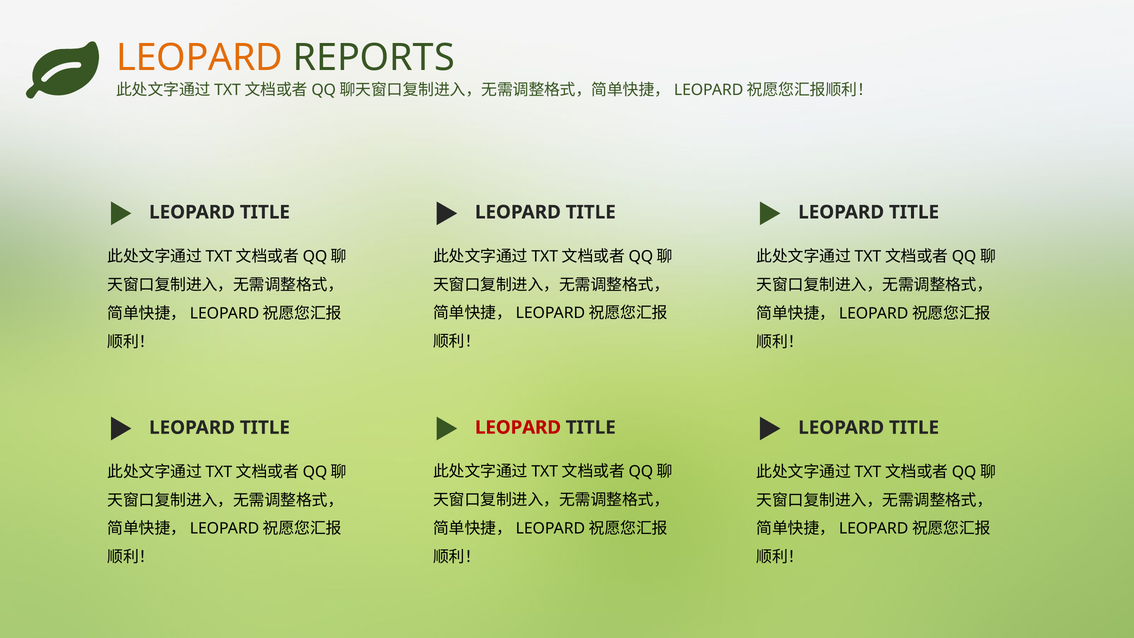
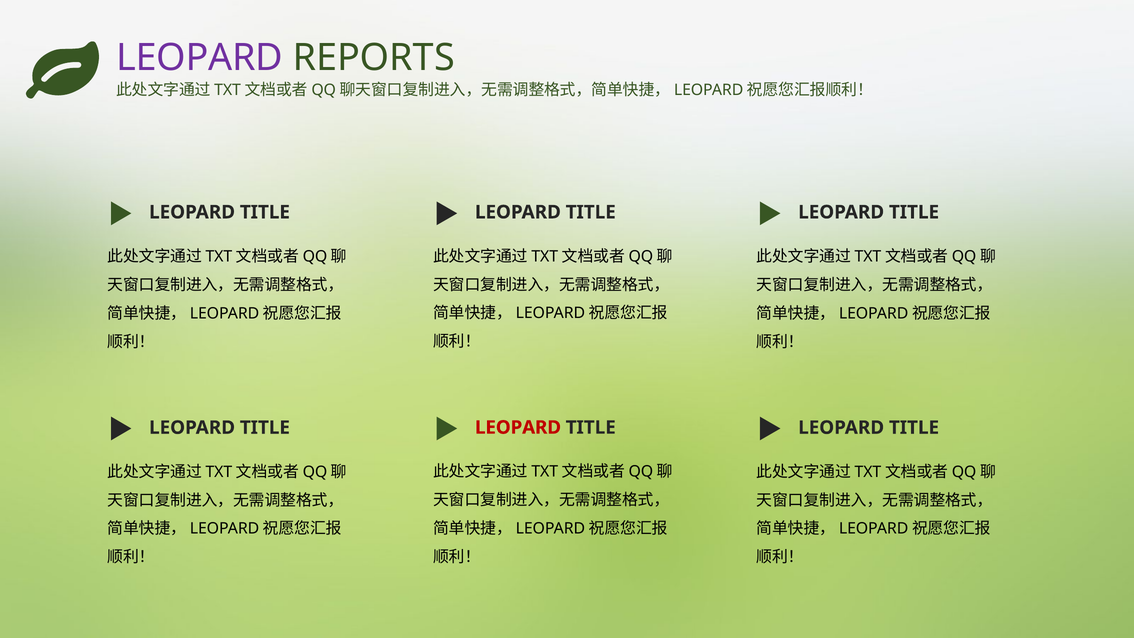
LEOPARD colour: orange -> purple (199, 58)
